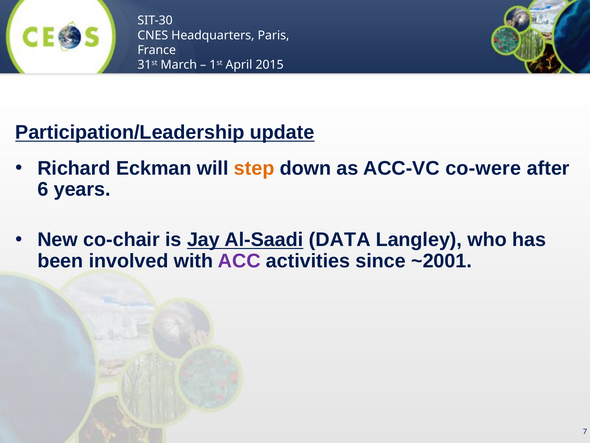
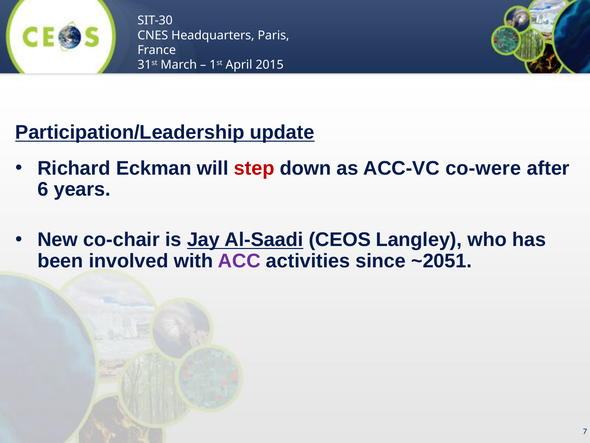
step colour: orange -> red (254, 168)
DATA: DATA -> CEOS (340, 240)
~2001: ~2001 -> ~2051 (442, 261)
